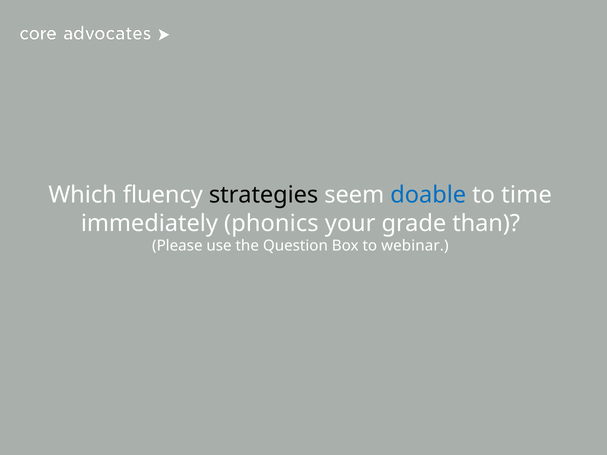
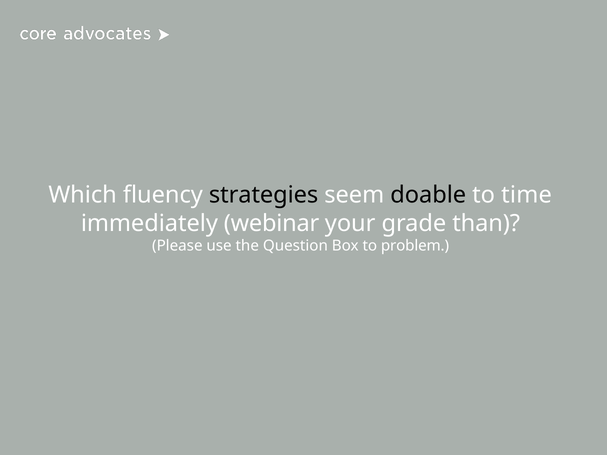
doable colour: blue -> black (428, 195)
phonics: phonics -> webinar (272, 223)
webinar: webinar -> problem (415, 246)
